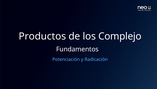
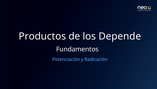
Complejo: Complejo -> Depende (120, 36)
